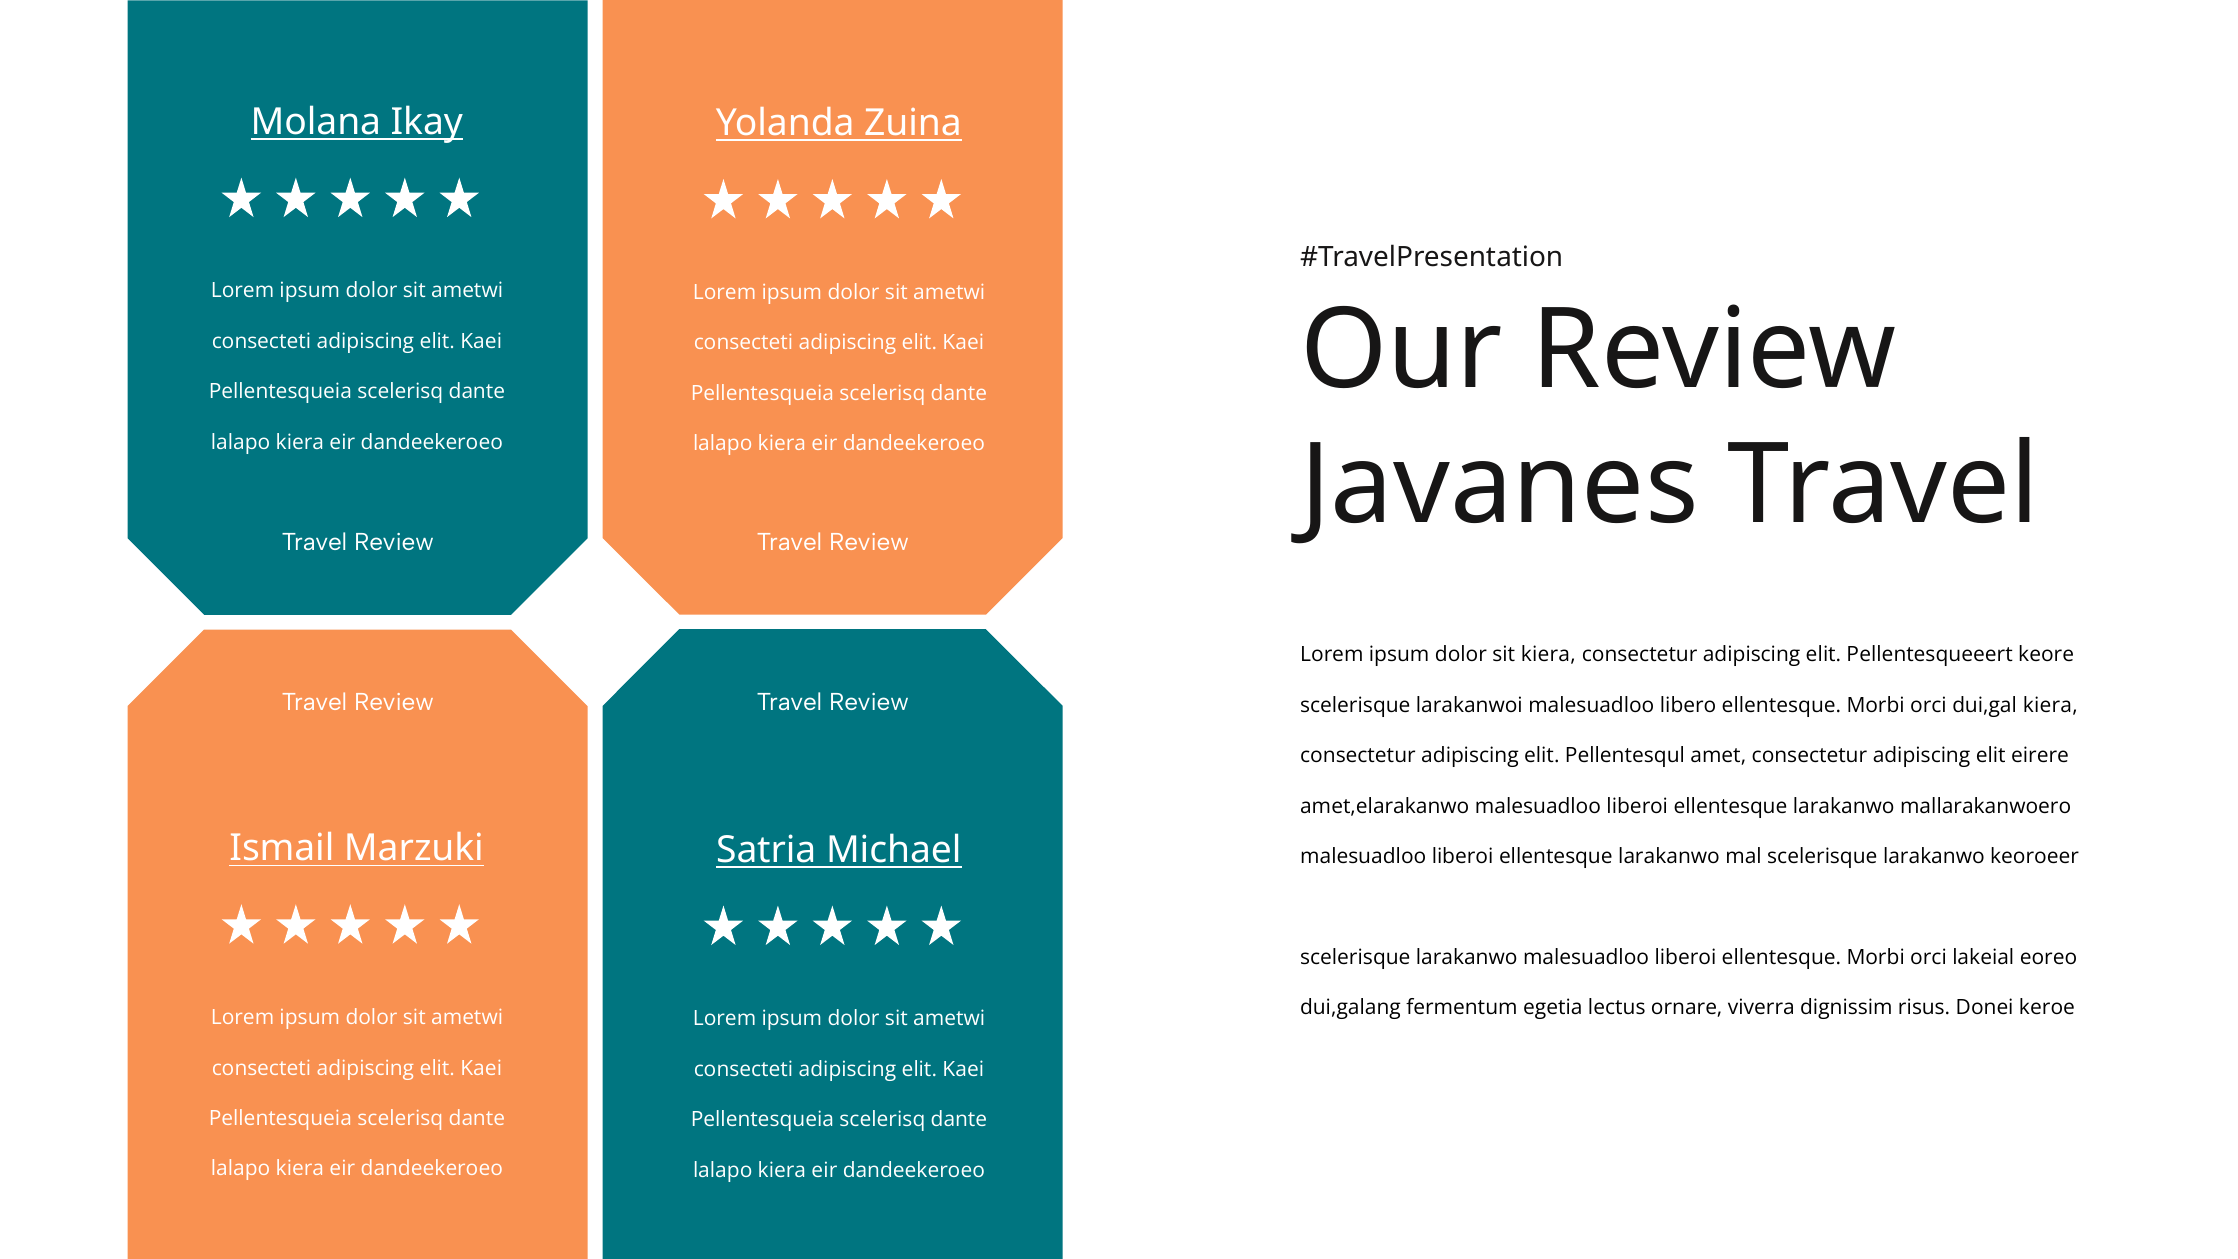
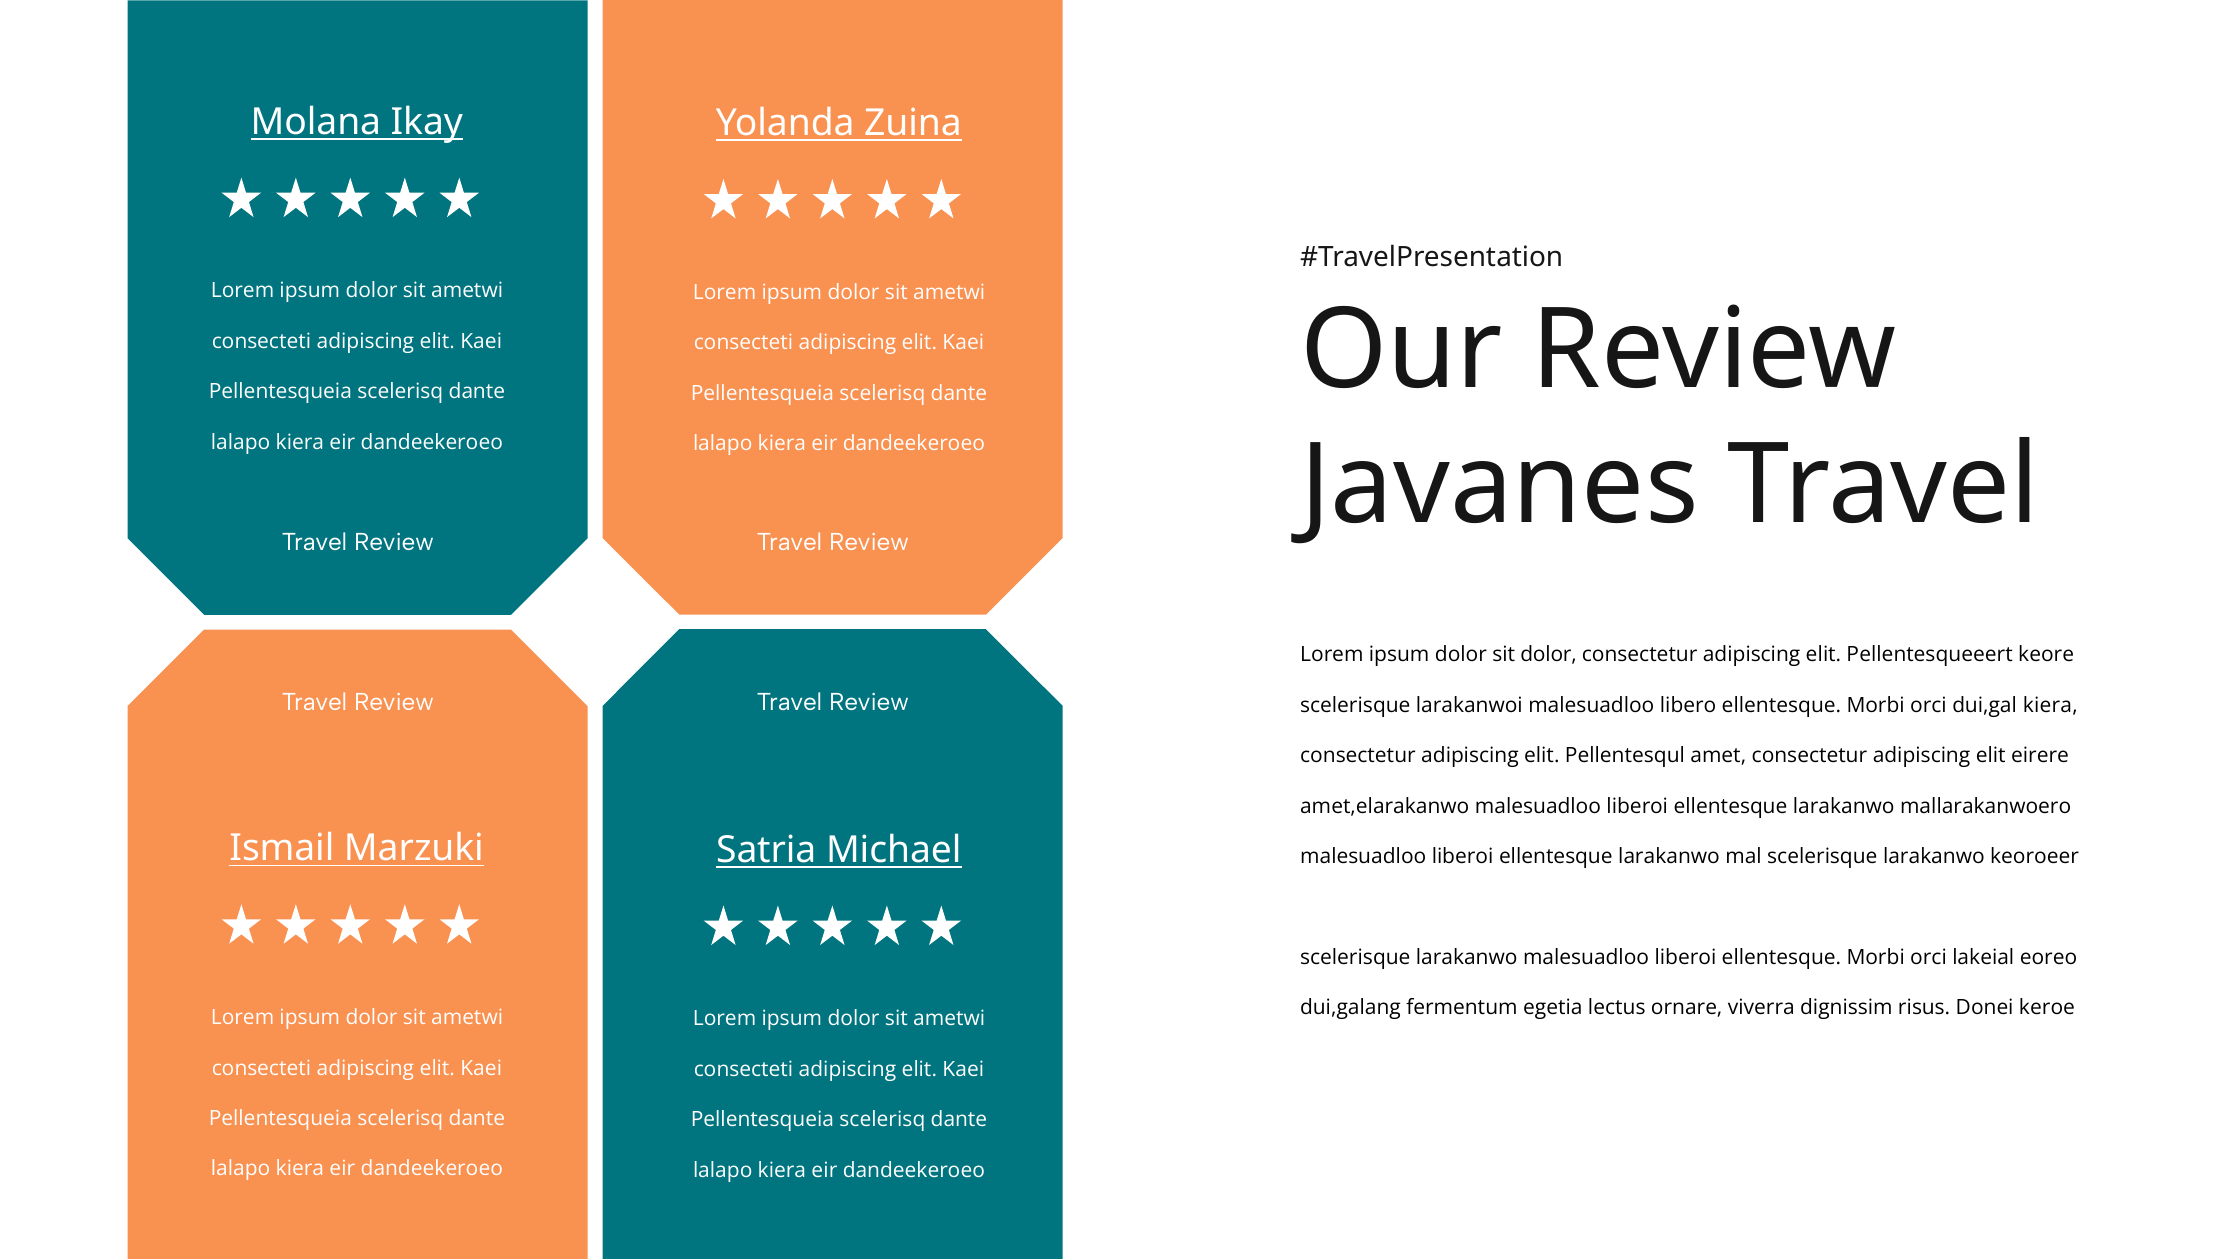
sit kiera: kiera -> dolor (1549, 655)
